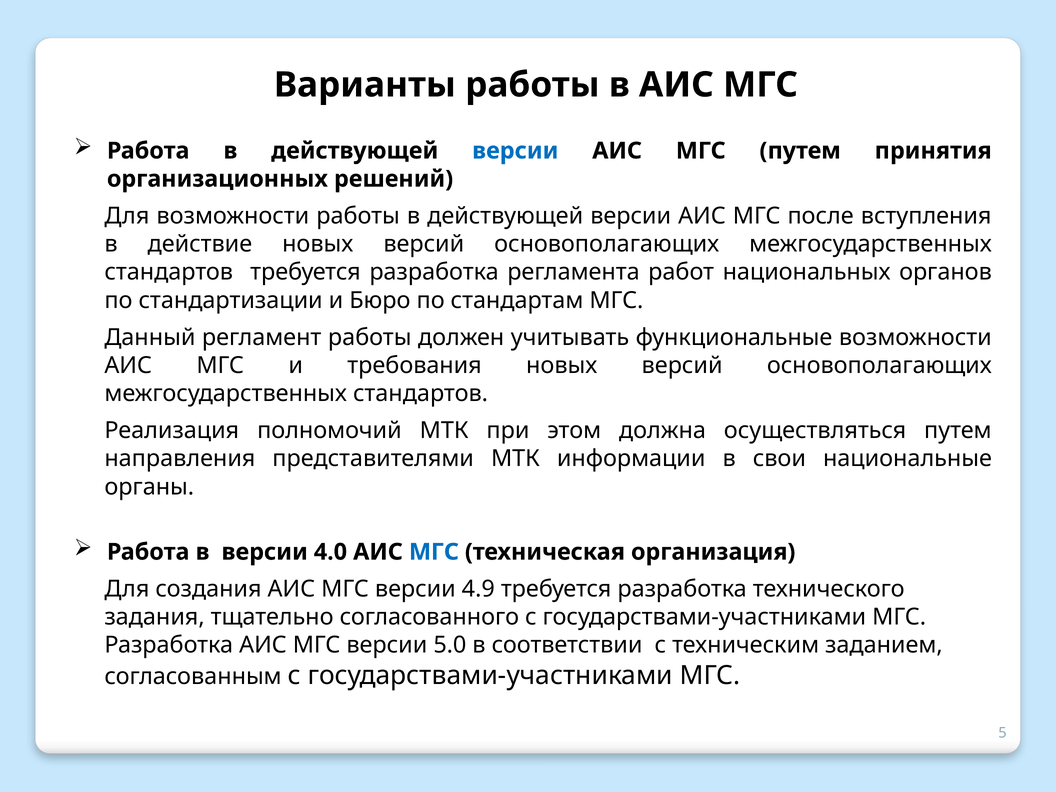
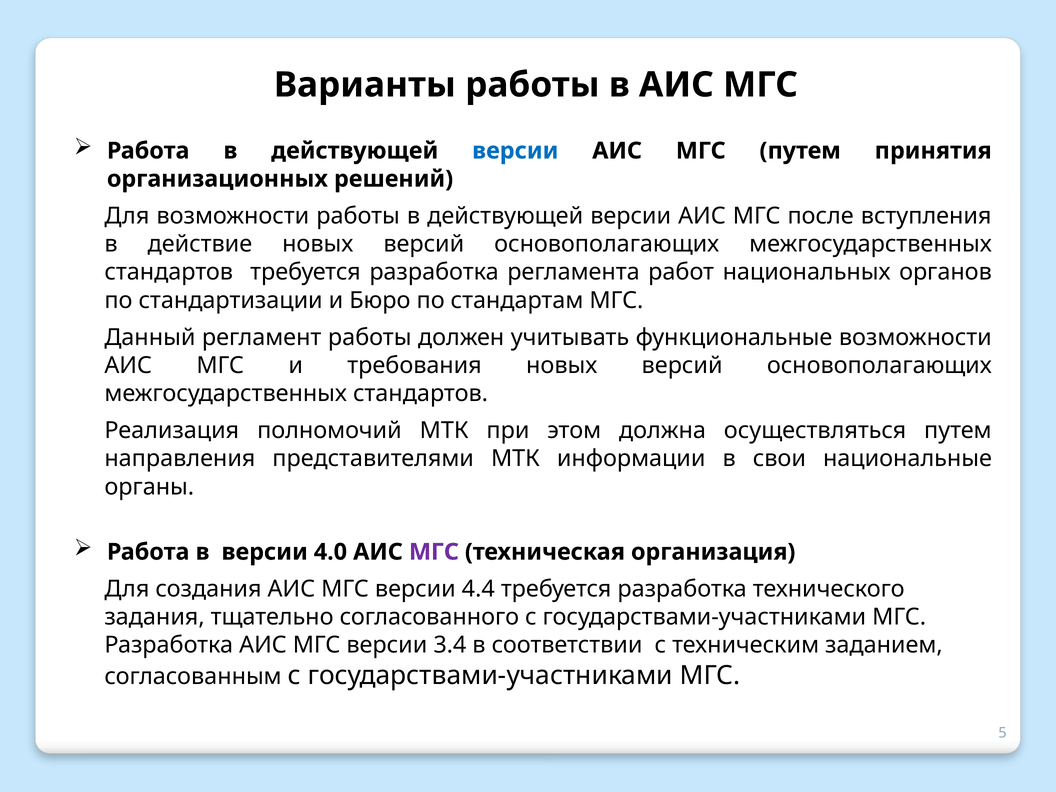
МГС colour: blue -> purple (434, 552)
4.9: 4.9 -> 4.4 (478, 589)
5.0: 5.0 -> 3.4 (450, 645)
